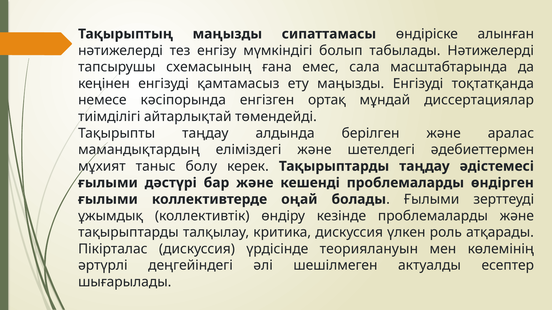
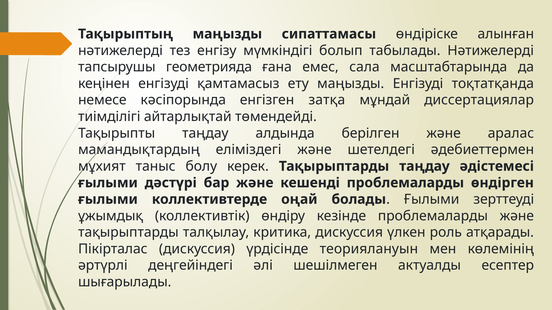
схемасының: схемасының -> геометрияда (209, 67)
ортақ: ортақ -> затқа (327, 100)
